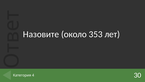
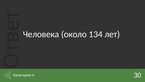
Назовите: Назовите -> Человека (41, 34)
353: 353 -> 134 (96, 34)
